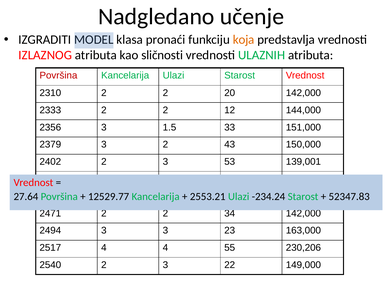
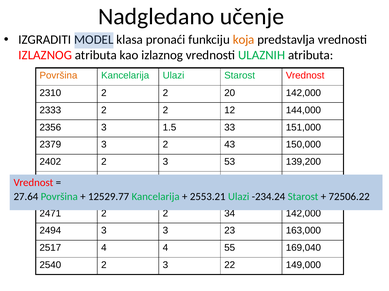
kao sličnosti: sličnosti -> izlaznog (162, 55)
Površina colour: red -> orange (58, 76)
139,001: 139,001 -> 139,200 (303, 162)
52347.83: 52347.83 -> 72506.22 (349, 197)
230,206: 230,206 -> 169,040 (303, 248)
